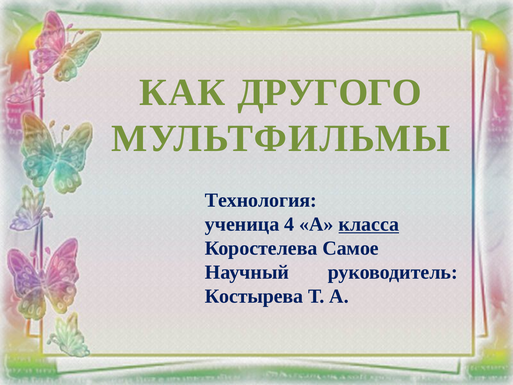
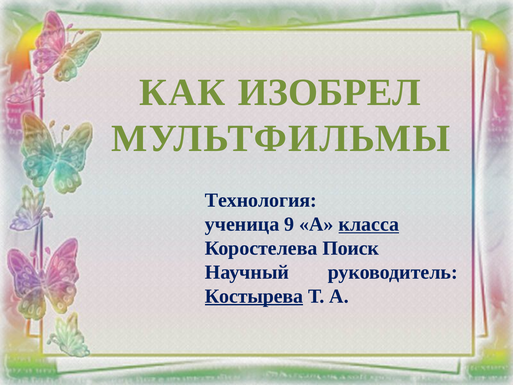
ДРУГОГО: ДРУГОГО -> ИЗОБРЕЛ (329, 92)
4: 4 -> 9 (289, 224)
Самое: Самое -> Поиск (351, 248)
Костырева underline: none -> present (254, 296)
